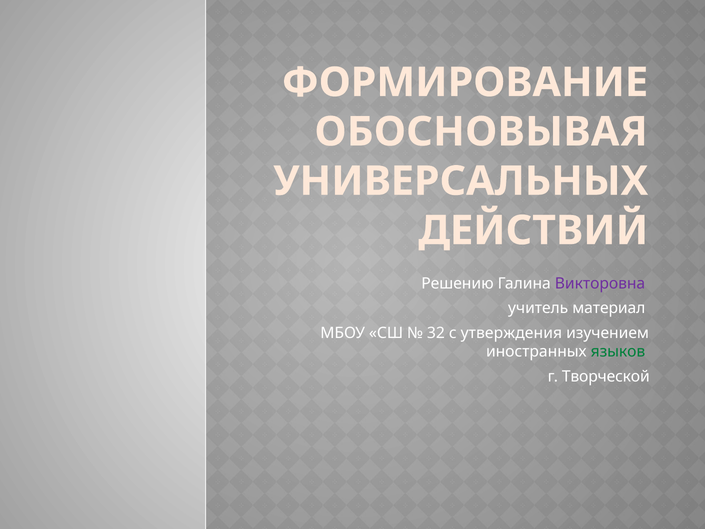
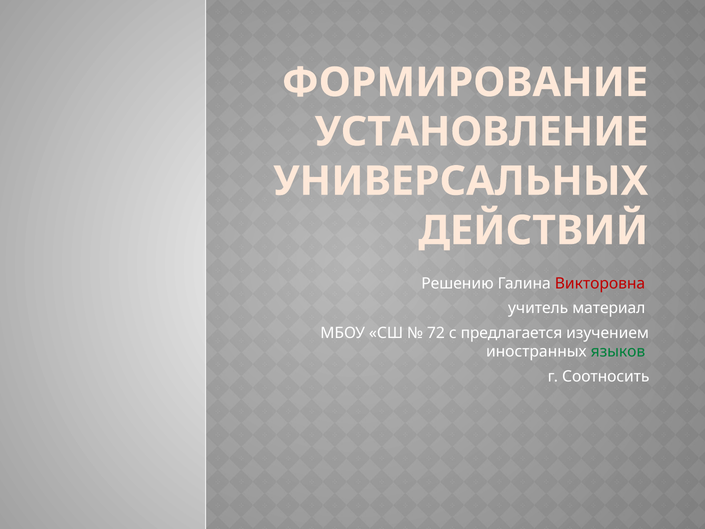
ОБОСНОВЫВАЯ: ОБОСНОВЫВАЯ -> УСТАНОВЛЕНИЕ (481, 132)
Викторовна colour: purple -> red (600, 283)
32: 32 -> 72 (436, 333)
утверждения: утверждения -> предлагается (511, 333)
Творческой: Творческой -> Соотносить (606, 376)
